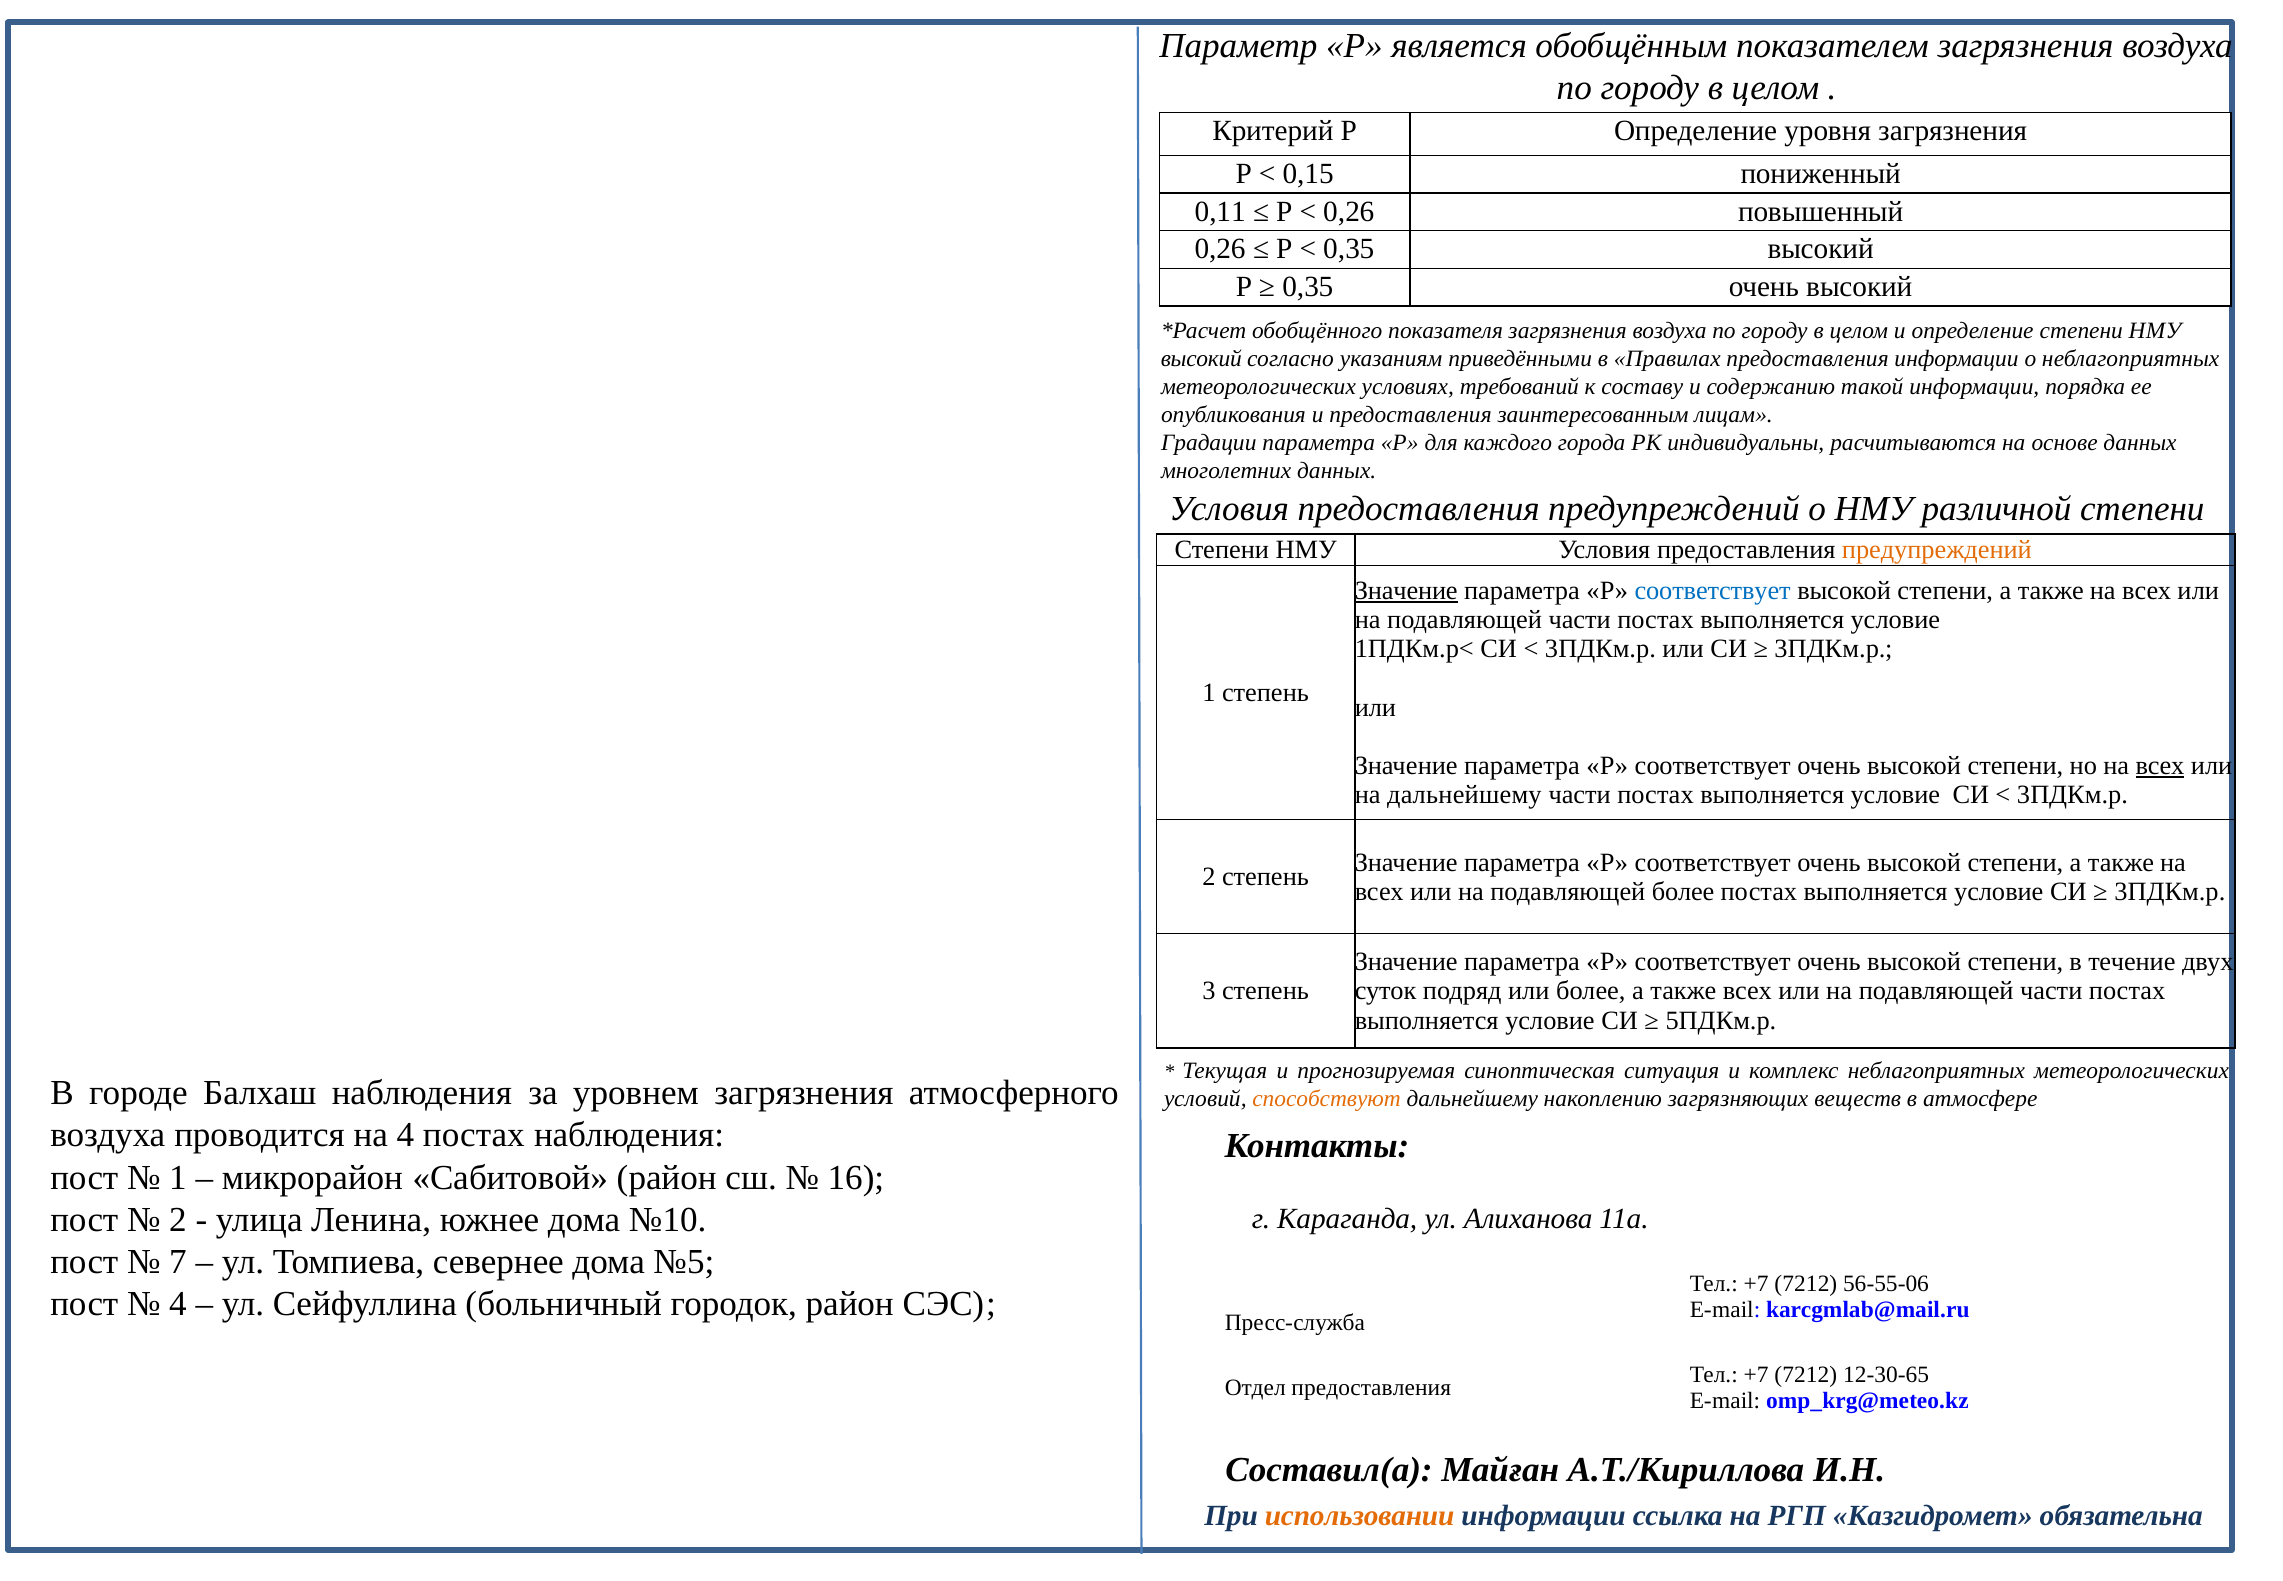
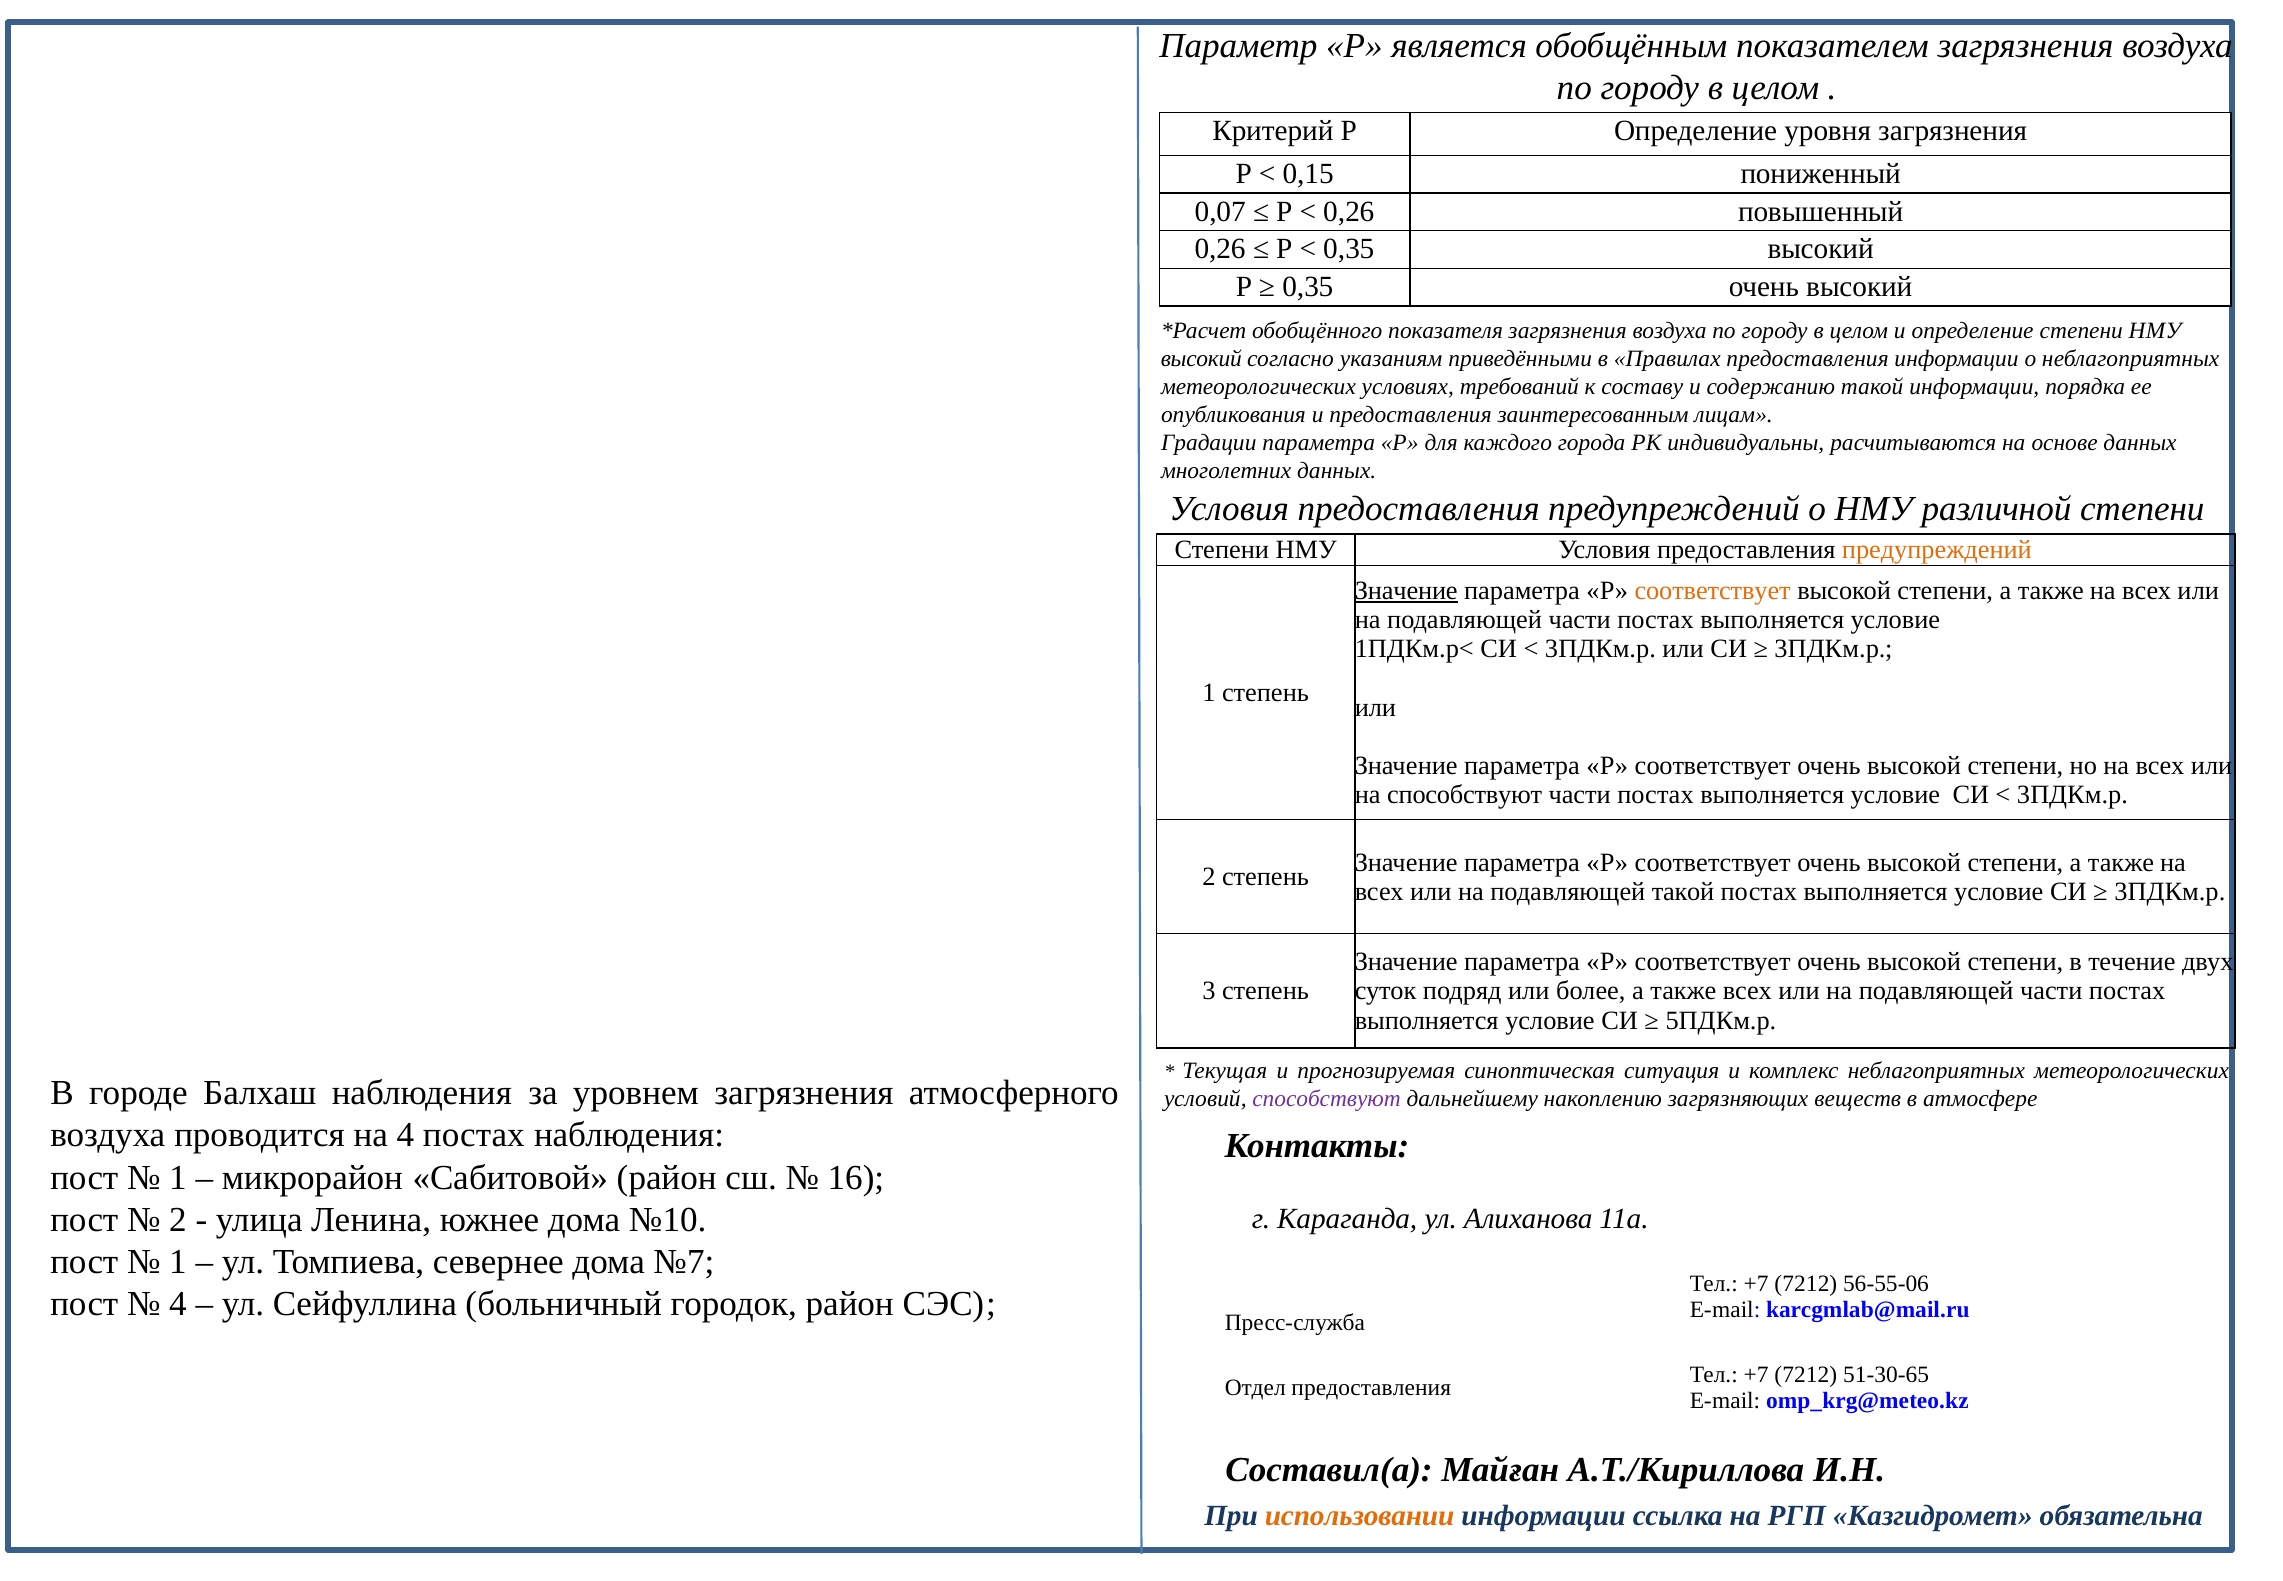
0,11: 0,11 -> 0,07 (1220, 212)
соответствует colour: blue -> orange (1713, 590)
всех underline: present -> none (2160, 766)
на дальнейшему: дальнейшему -> способствуют (1465, 795)
подавляющей более: более -> такой (1683, 891)
способствуют colour: orange -> purple (1327, 1099)
7: 7 -> 1 (178, 1261)
№5: №5 -> №7 (684, 1261)
12-30-65: 12-30-65 -> 51-30-65 (1886, 1375)
